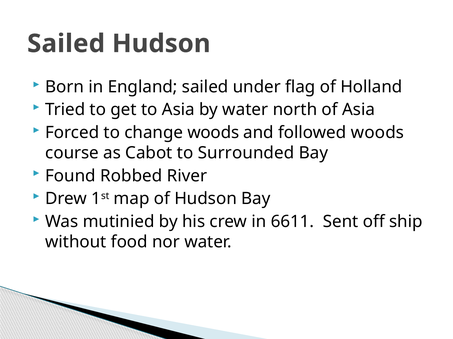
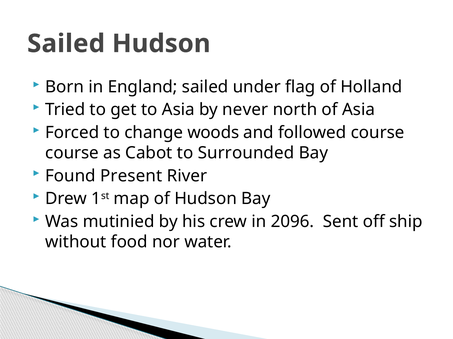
by water: water -> never (245, 110)
followed woods: woods -> course (378, 133)
Robbed: Robbed -> Present (131, 176)
6611: 6611 -> 2096 (292, 222)
